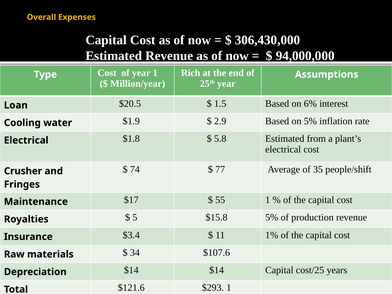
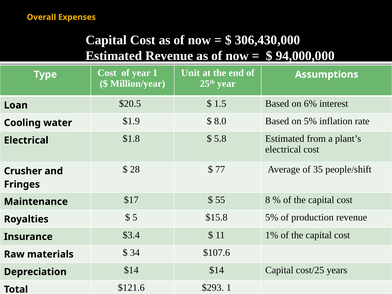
Rich: Rich -> Unit (190, 73)
2.9: 2.9 -> 8.0 (220, 121)
74: 74 -> 28 (135, 169)
55 1: 1 -> 8 (268, 200)
